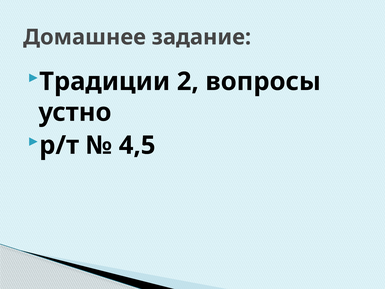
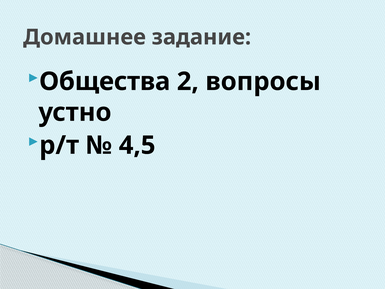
Традиции: Традиции -> Общества (105, 81)
